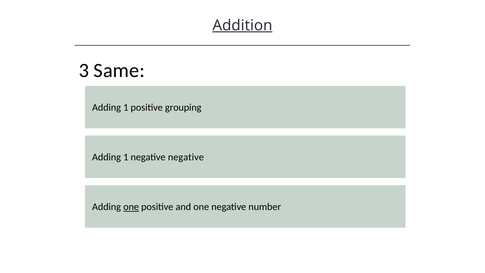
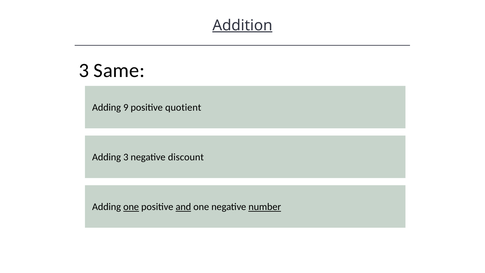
1: 1 -> 9 (126, 107)
grouping: grouping -> quotient (183, 107)
1: 1 -> 3 (126, 157)
negative negative: negative -> discount (186, 157)
and underline: none -> present (183, 207)
number underline: none -> present (265, 207)
